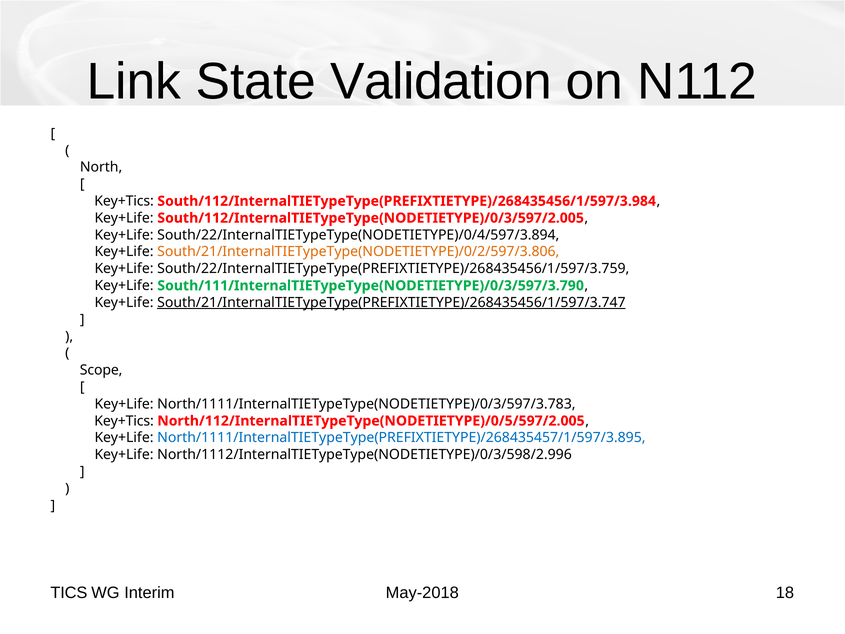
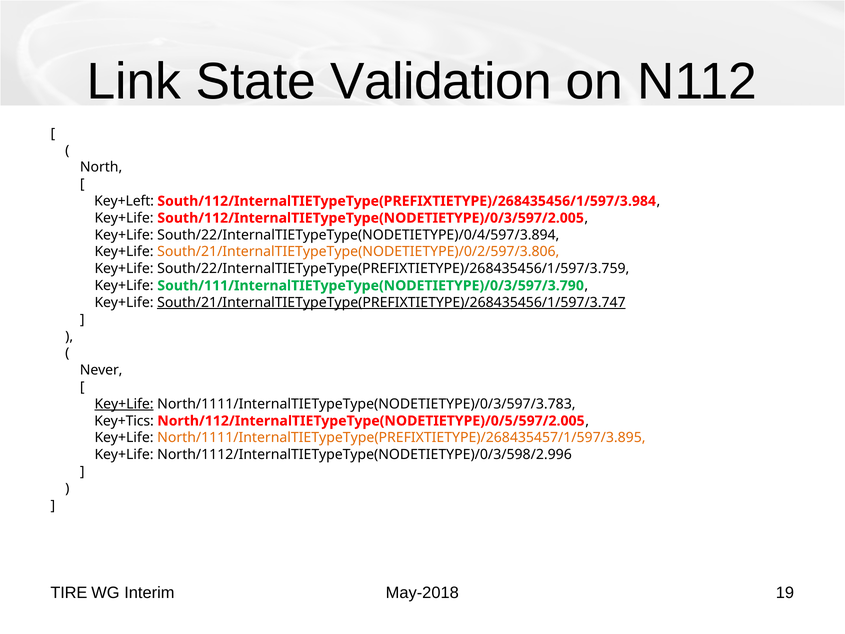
Key+Tics: Key+Tics -> Key+Left (124, 201)
Scope: Scope -> Never (101, 370)
Key+Life underline: none -> present (124, 404)
North/1111/InternalTIETypeType(PREFIXTIETYPE)/268435457/1/597/3.895 colour: blue -> orange (401, 438)
TICS: TICS -> TIRE (69, 592)
18: 18 -> 19 (785, 592)
